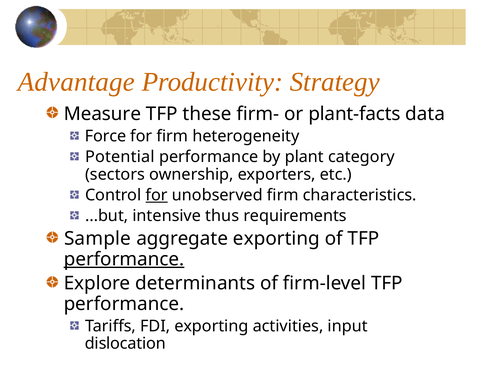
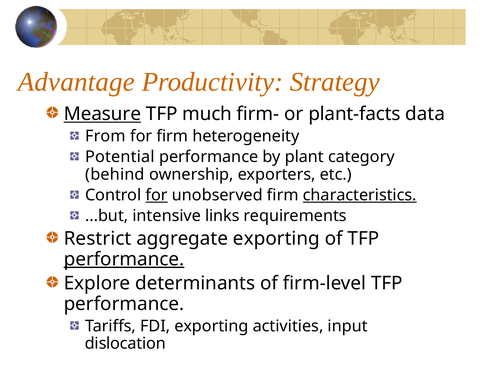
Measure underline: none -> present (102, 114)
these: these -> much (207, 114)
Force: Force -> From (105, 136)
sectors: sectors -> behind (115, 175)
characteristics underline: none -> present (360, 195)
thus: thus -> links (222, 216)
Sample: Sample -> Restrict (98, 239)
